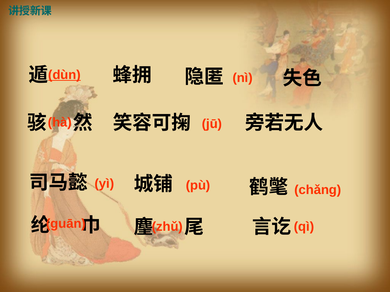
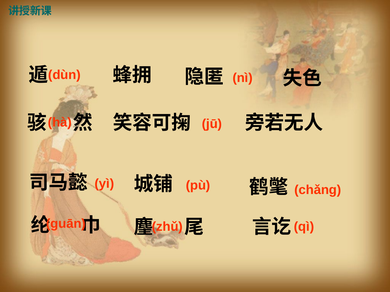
dùn underline: present -> none (64, 75)
